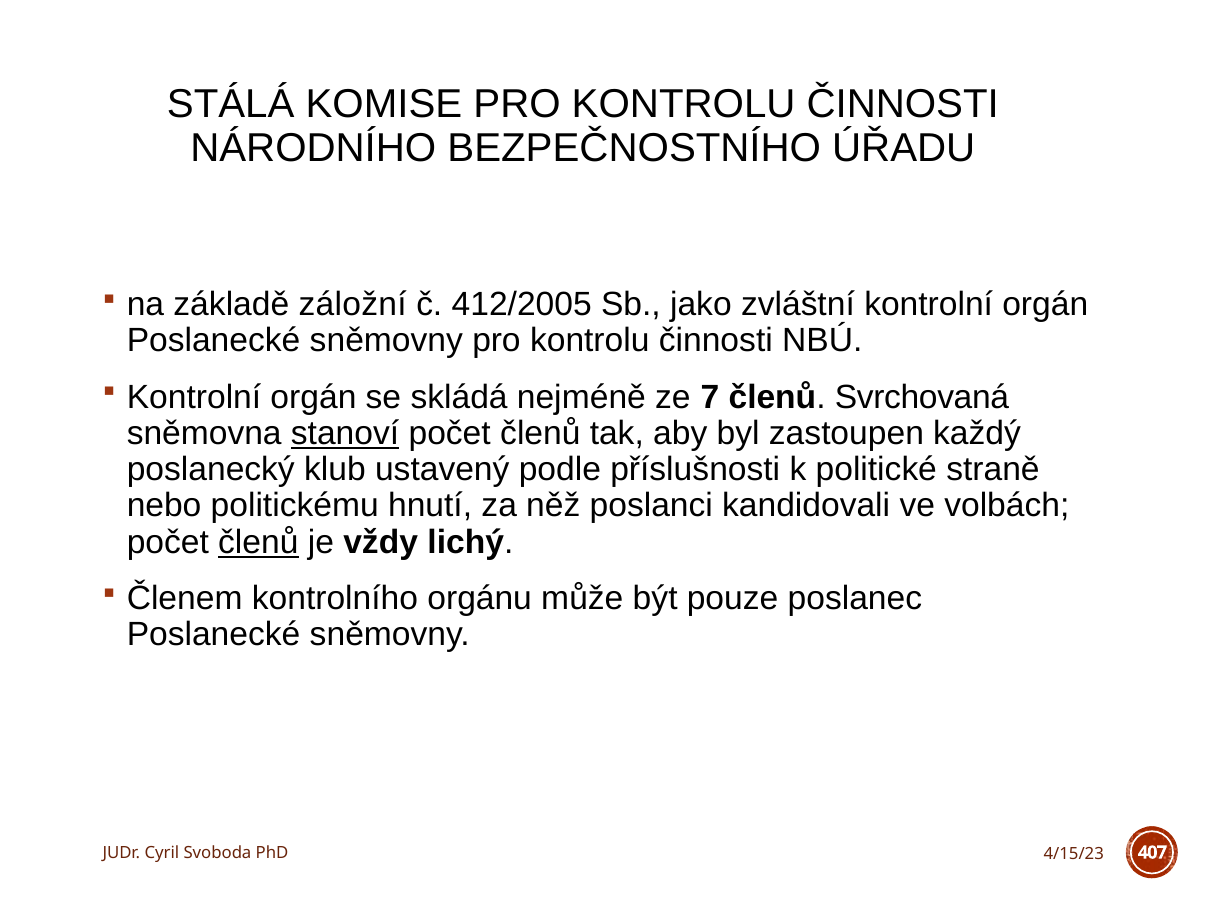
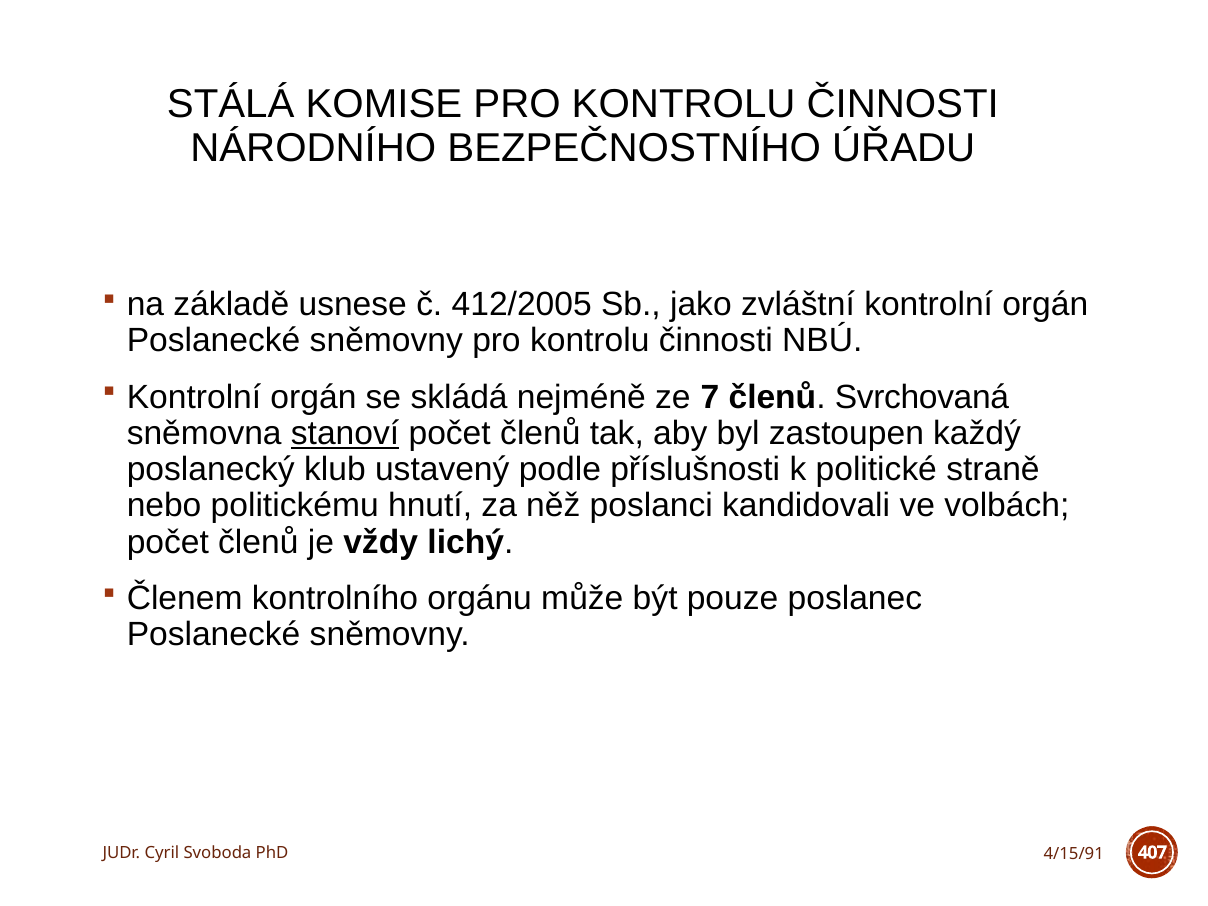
záložní: záložní -> usnese (353, 304)
členů underline: present -> none (258, 542)
4/15/23: 4/15/23 -> 4/15/91 (1074, 854)
